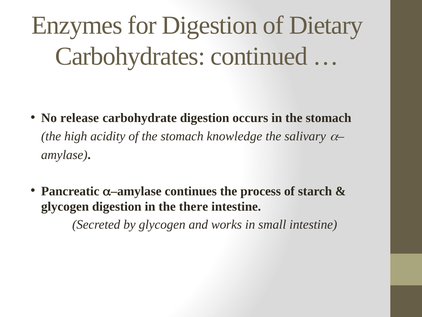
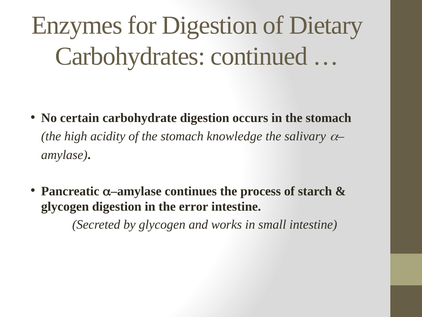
release: release -> certain (80, 118)
there: there -> error (194, 206)
